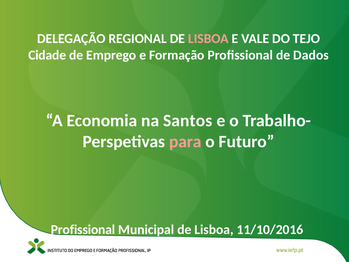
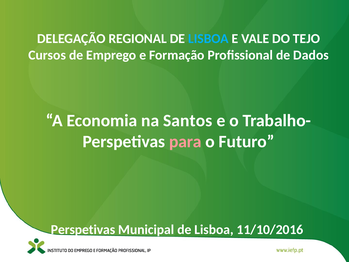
LISBOA colour: pink -> light blue (208, 39)
Cidade: Cidade -> Cursos (47, 55)
Profissional: Profissional -> Perspetivas (83, 230)
